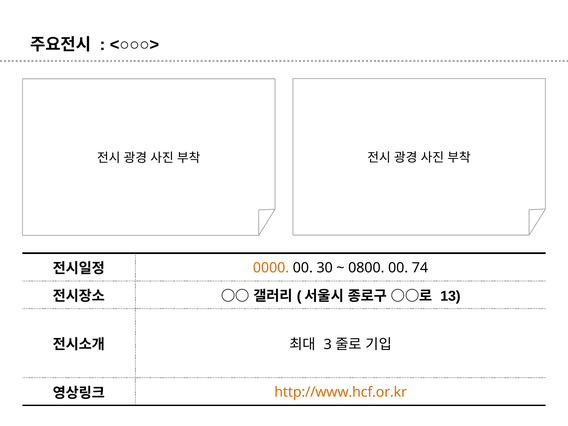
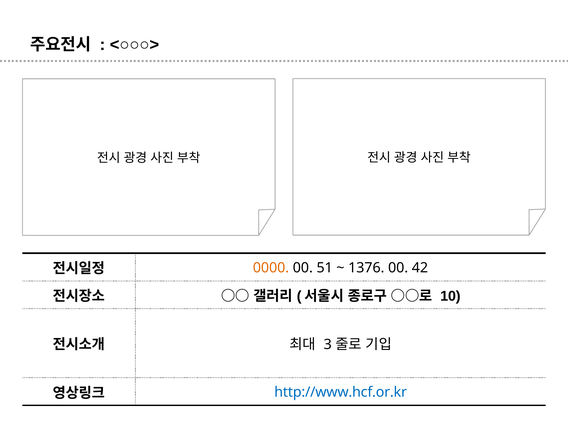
30: 30 -> 51 (325, 268)
0800: 0800 -> 1376 (366, 268)
74: 74 -> 42 (420, 268)
13: 13 -> 10 (450, 296)
http://www.hcf.or.kr colour: orange -> blue (341, 392)
